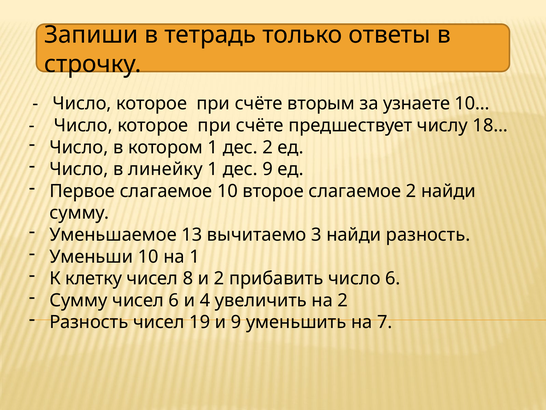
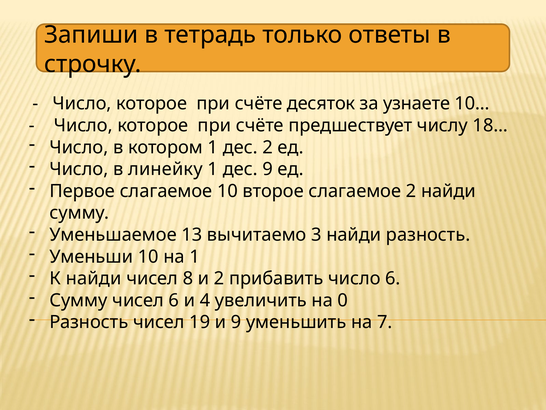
вторым: вторым -> десяток (321, 104)
К клетку: клетку -> найди (94, 278)
на 2: 2 -> 0 (343, 300)
